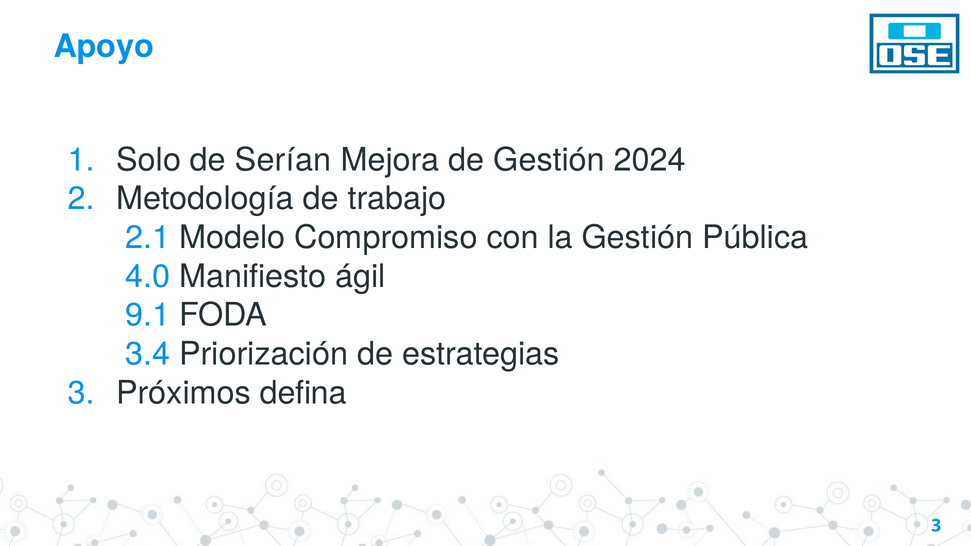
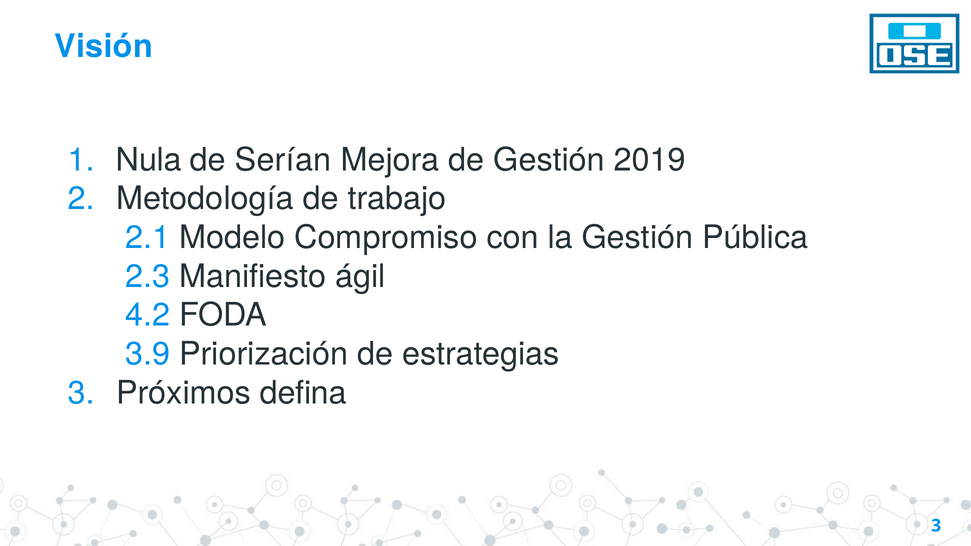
Apoyo: Apoyo -> Visión (103, 46)
Solo: Solo -> Nula (149, 160)
2024: 2024 -> 2019 (650, 160)
4.0: 4.0 -> 2.3 (148, 276)
9.1: 9.1 -> 4.2 (148, 315)
3.4: 3.4 -> 3.9 (148, 354)
